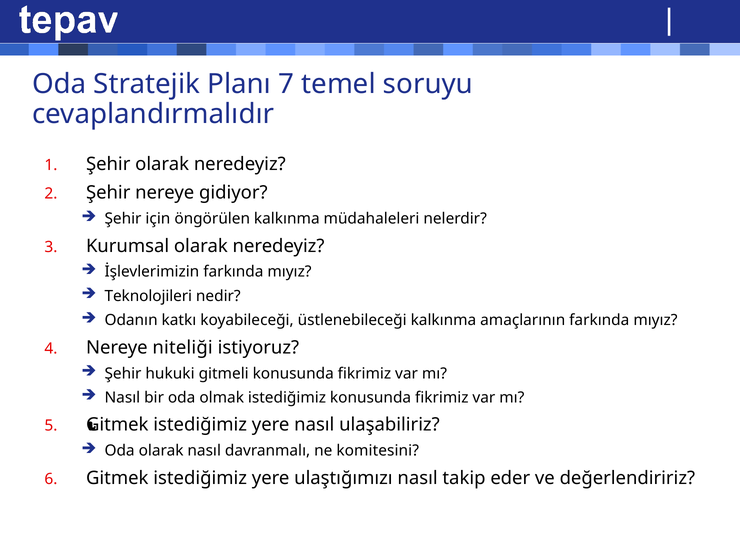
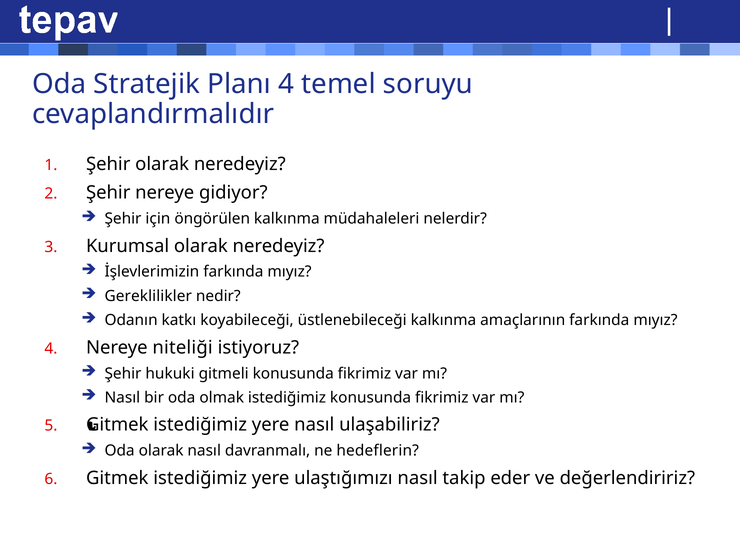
Planı 7: 7 -> 4 (286, 84)
Teknolojileri: Teknolojileri -> Gereklilikler (148, 296)
komitesini: komitesini -> hedeflerin (378, 451)
